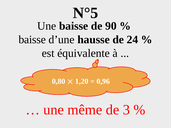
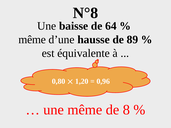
N°5: N°5 -> N°8 (85, 13)
90: 90 -> 64 (111, 26)
baisse: baisse -> même (32, 40)
24: 24 -> 89 (132, 40)
3: 3 -> 8 (126, 110)
